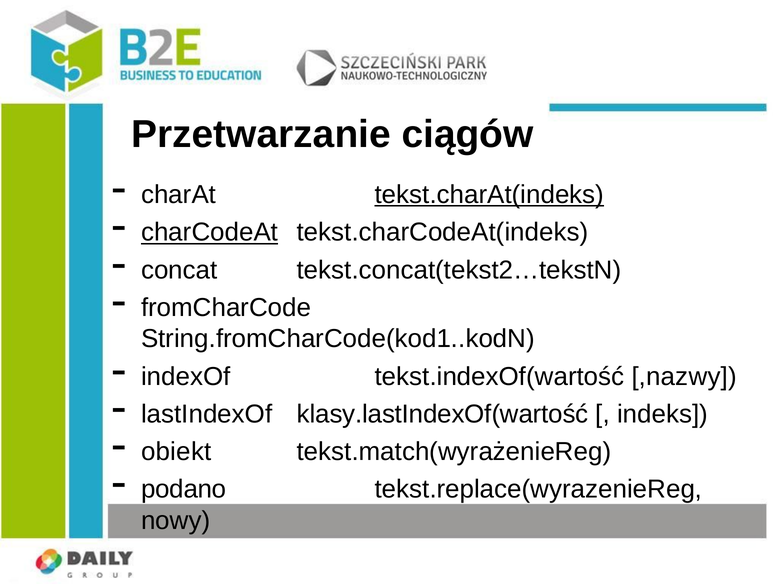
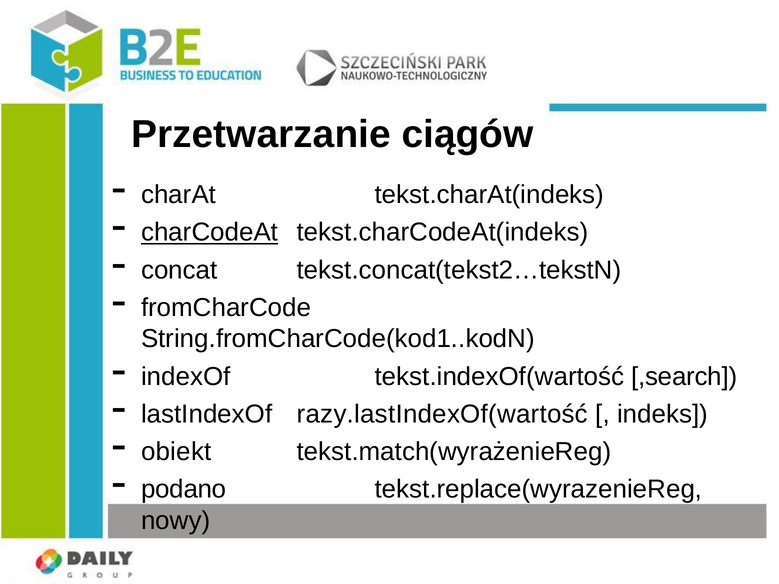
tekst.charAt(indeks underline: present -> none (489, 195)
,nazwy: ,nazwy -> ,search (684, 377)
klasy.lastIndexOf(wartość: klasy.lastIndexOf(wartość -> razy.lastIndexOf(wartość (442, 414)
